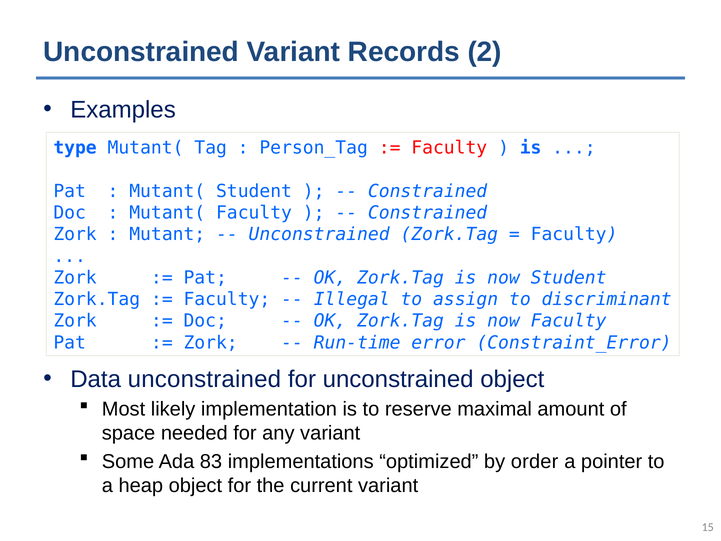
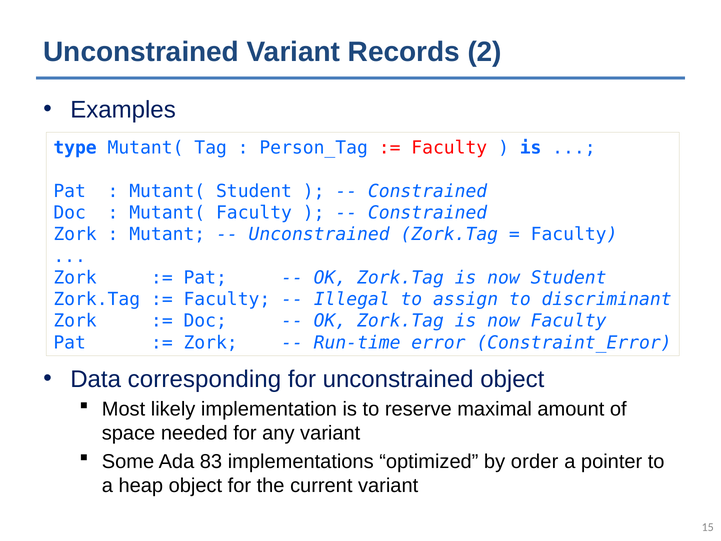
Data unconstrained: unconstrained -> corresponding (204, 379)
